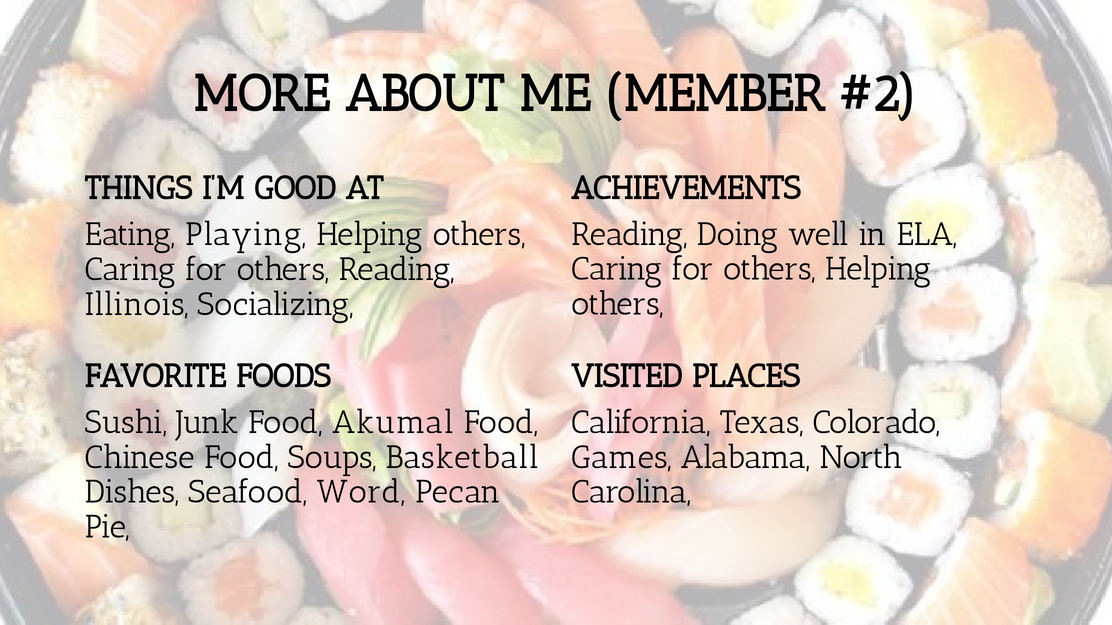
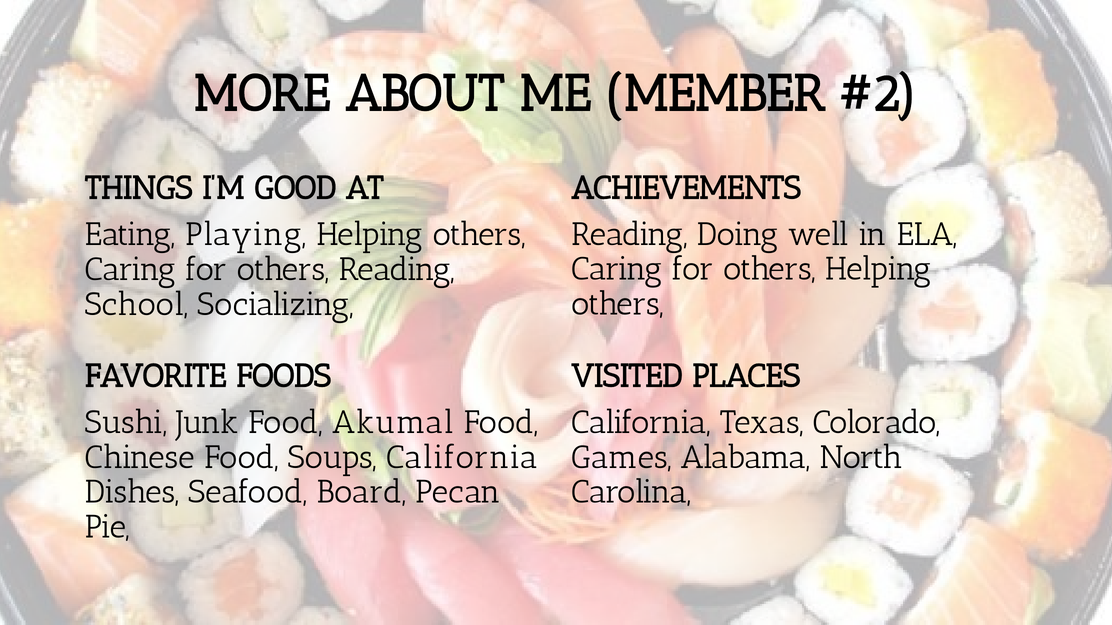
Illinois: Illinois -> School (136, 305)
Soups Basketball: Basketball -> California (462, 458)
Word: Word -> Board (361, 493)
